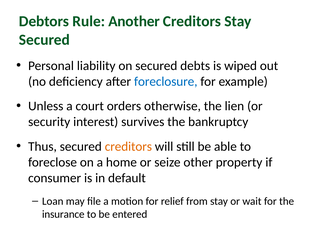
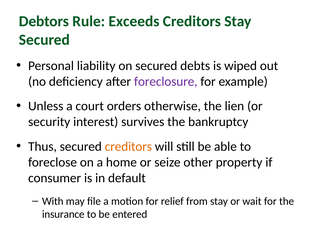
Another: Another -> Exceeds (134, 21)
foreclosure colour: blue -> purple (166, 81)
Loan: Loan -> With (53, 201)
